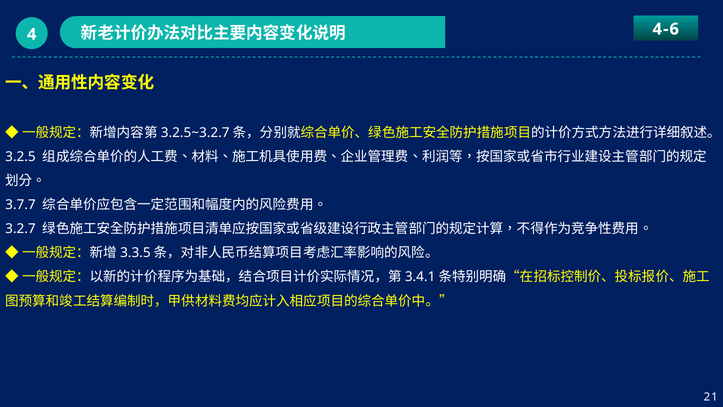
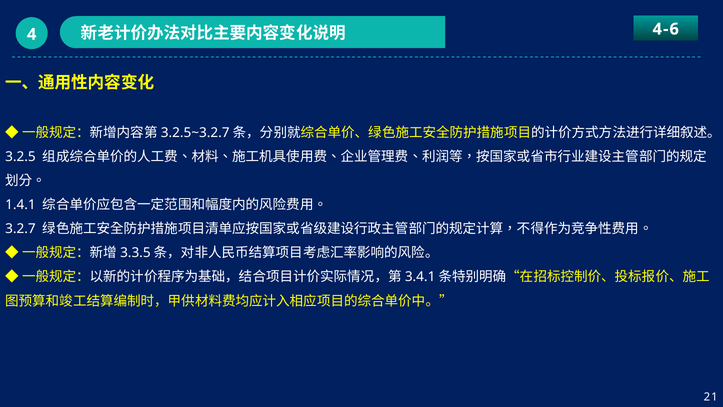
3.7.7: 3.7.7 -> 1.4.1 (20, 205)
